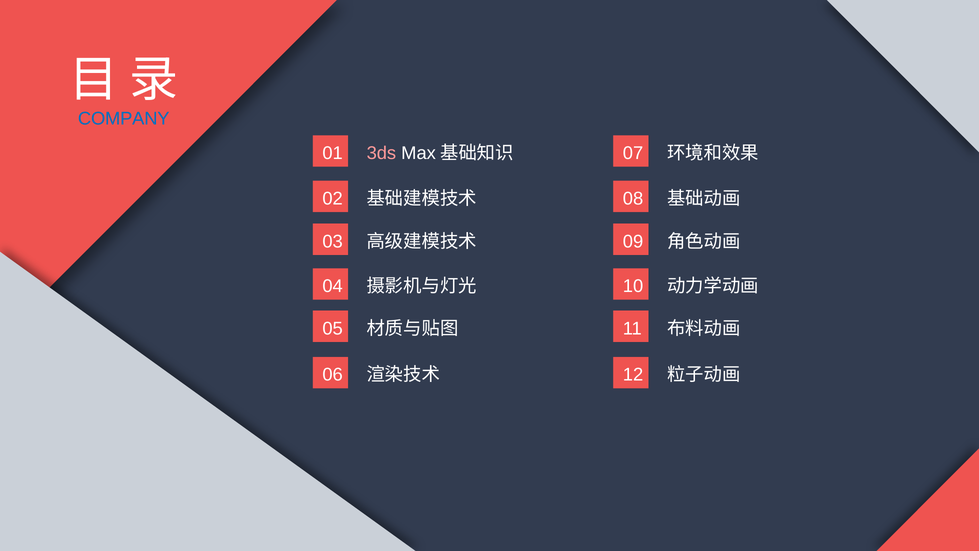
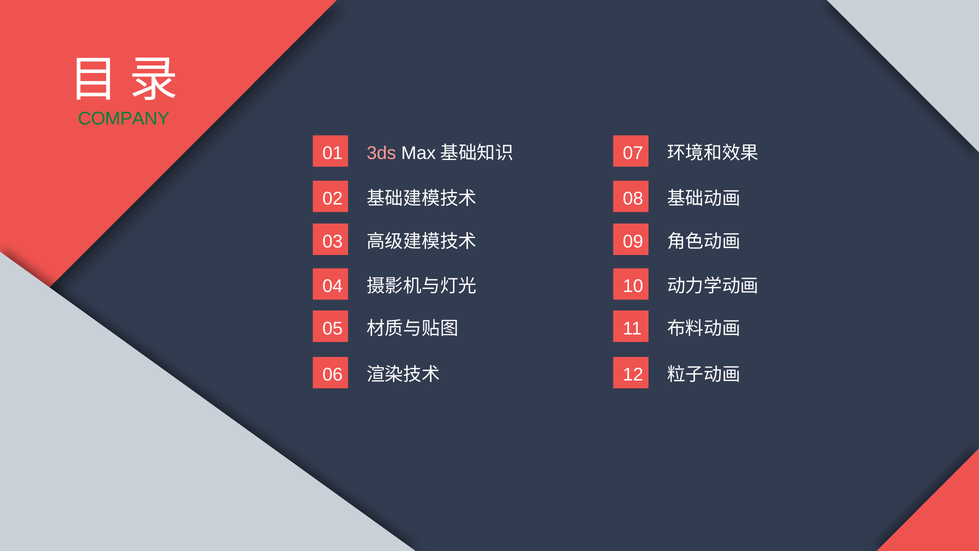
COMPANY colour: blue -> green (124, 118)
